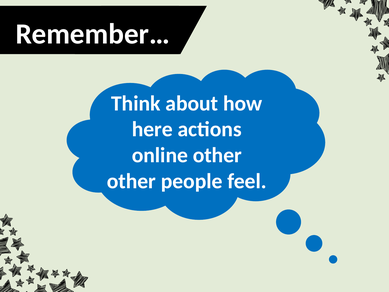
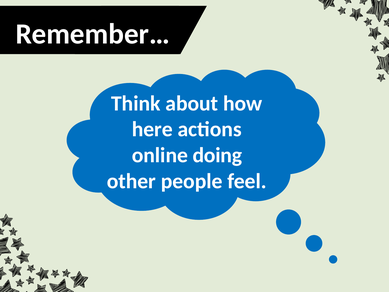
online other: other -> doing (217, 155)
